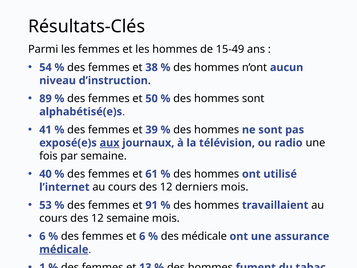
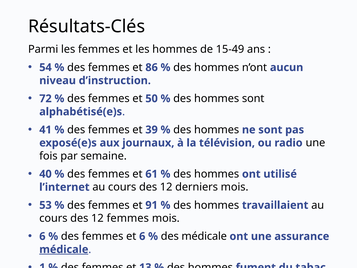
38: 38 -> 86 (152, 67)
89: 89 -> 72 (45, 99)
aux underline: present -> none (110, 143)
12 semaine: semaine -> femmes (128, 218)
